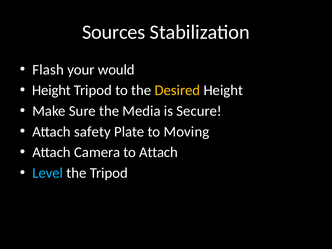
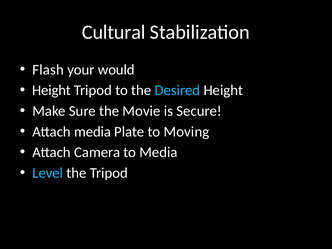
Sources: Sources -> Cultural (114, 32)
Desired colour: yellow -> light blue (177, 90)
Media: Media -> Movie (141, 111)
Attach safety: safety -> media (93, 132)
to Attach: Attach -> Media (158, 152)
